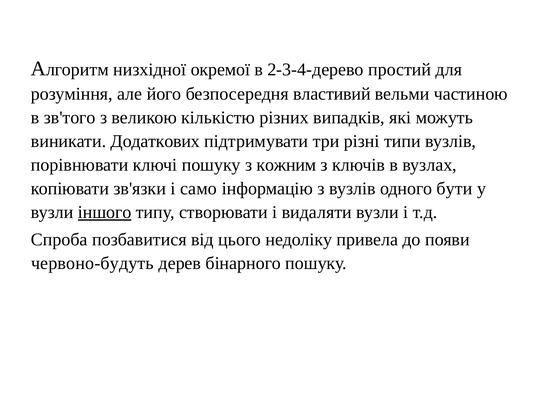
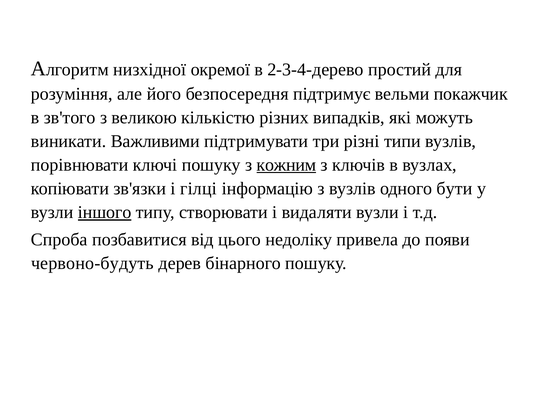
властивий: властивий -> підтримує (332, 94)
частиною: частиною -> покажчик (471, 94)
Додаткових: Додаткових -> Важливими (155, 141)
кожним underline: none -> present (286, 165)
само: само -> гілці (199, 189)
